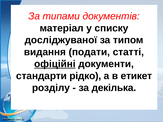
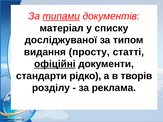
типами underline: none -> present (61, 16)
подати: подати -> просту (89, 52)
етикет: етикет -> творів (136, 76)
декілька: декілька -> реклама (114, 88)
